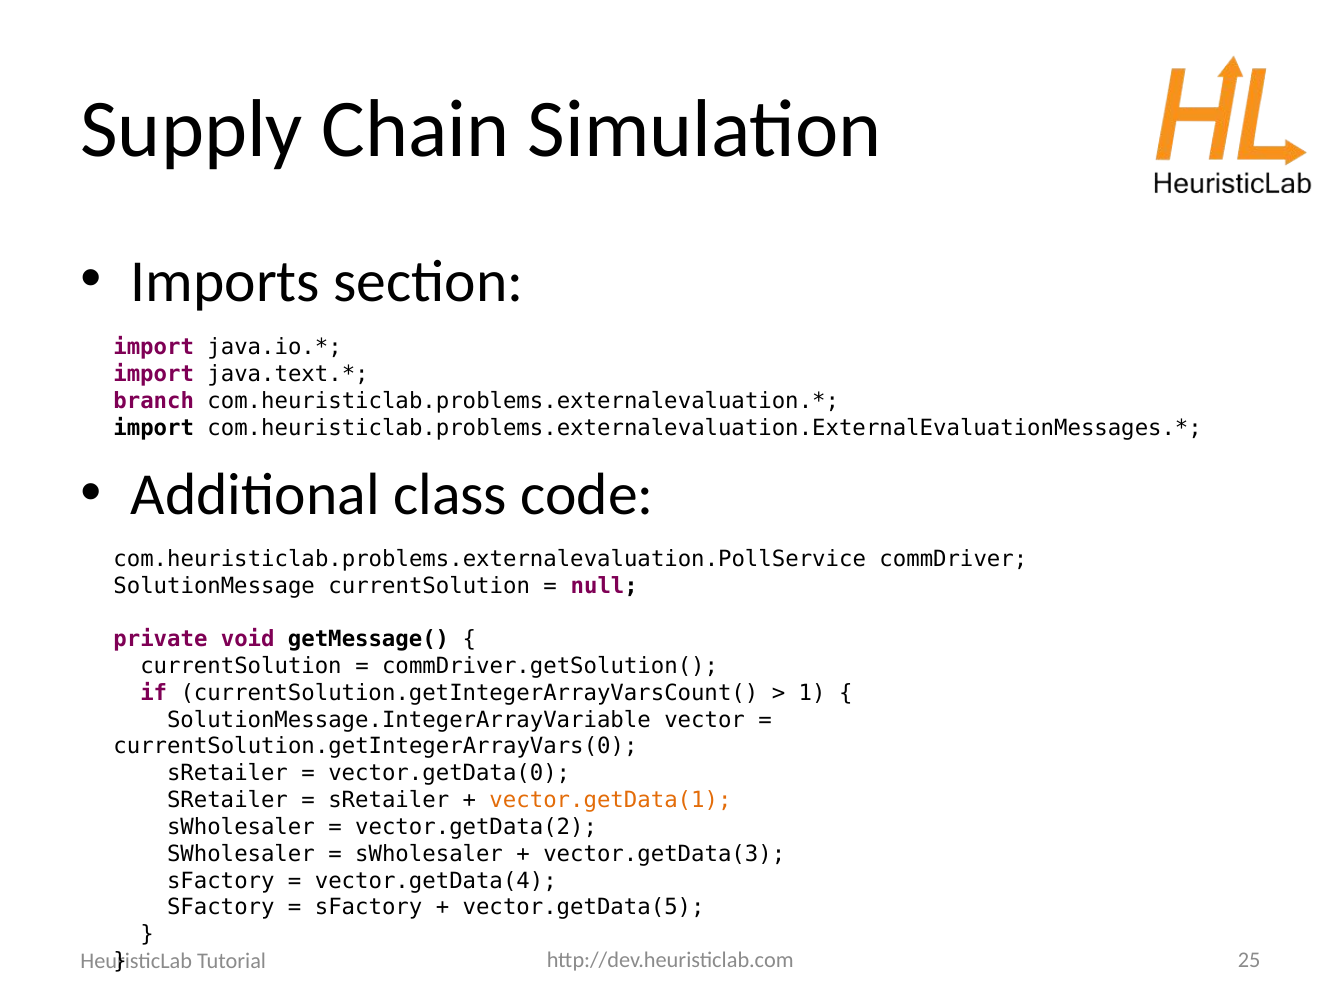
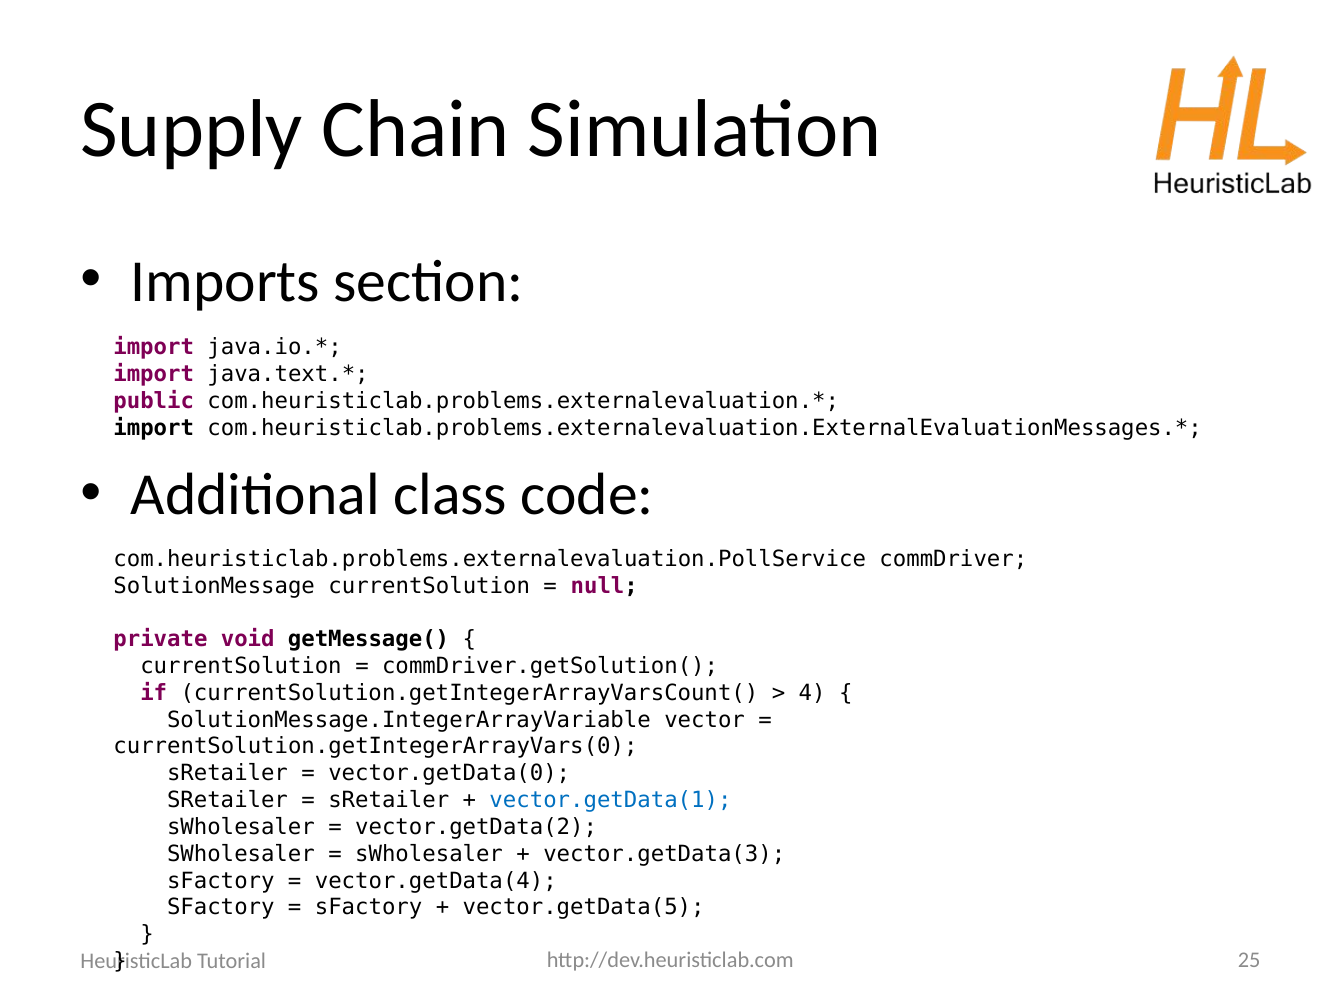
branch: branch -> public (154, 401)
1: 1 -> 4 (812, 693)
vector.getData(1 colour: orange -> blue (610, 800)
